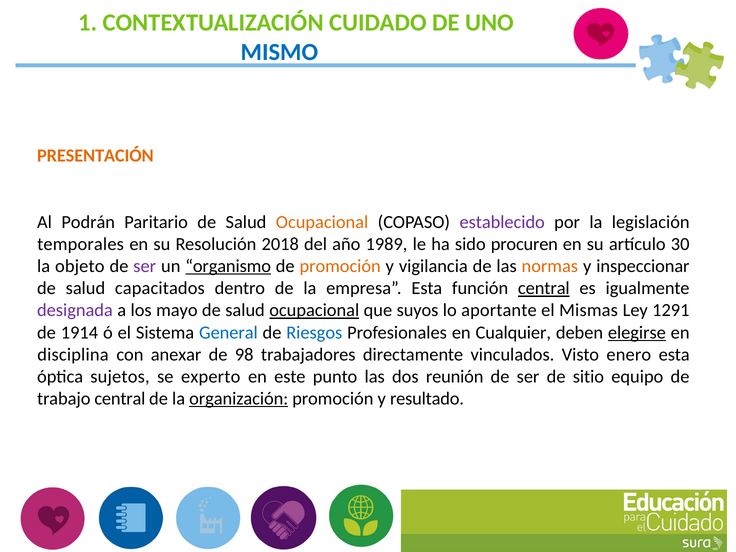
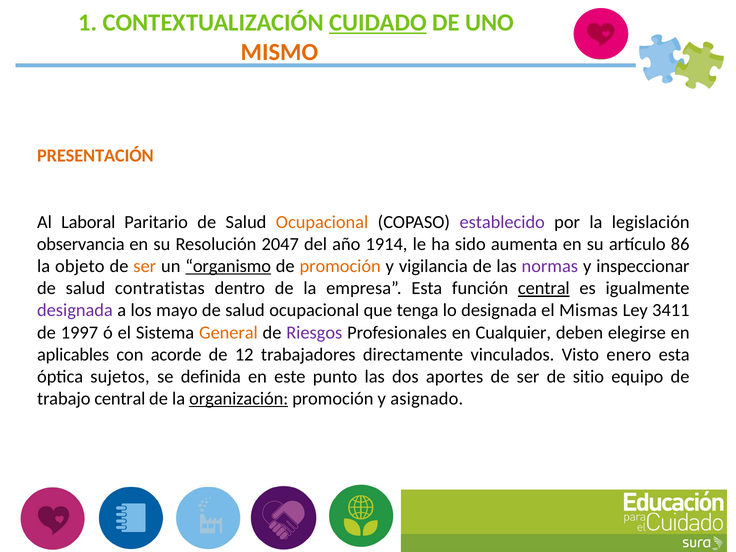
CUIDADO underline: none -> present (378, 23)
MISMO colour: blue -> orange (280, 52)
Podrán: Podrán -> Laboral (88, 222)
temporales: temporales -> observancia (81, 244)
2018: 2018 -> 2047 (280, 244)
1989: 1989 -> 1914 (387, 244)
procuren: procuren -> aumenta (524, 244)
30: 30 -> 86 (680, 244)
ser colour: purple -> orange (145, 266)
normas colour: orange -> purple (550, 266)
capacitados: capacitados -> contratistas (160, 288)
ocupacional underline: present -> none (314, 310)
suyos: suyos -> tenga (418, 310)
lo aportante: aportante -> designada (499, 310)
1291: 1291 -> 3411 (671, 310)
1914: 1914 -> 1997 (79, 332)
General colour: blue -> orange (228, 332)
Riesgos colour: blue -> purple (314, 332)
elegirse underline: present -> none (637, 332)
disciplina: disciplina -> aplicables (73, 355)
anexar: anexar -> acorde (176, 355)
98: 98 -> 12 (244, 355)
experto: experto -> definida (211, 377)
reunión: reunión -> aportes (455, 377)
resultado: resultado -> asignado (427, 399)
